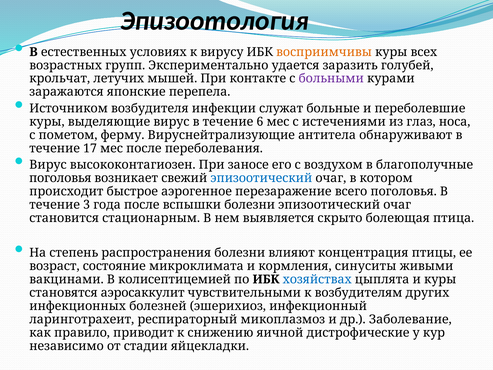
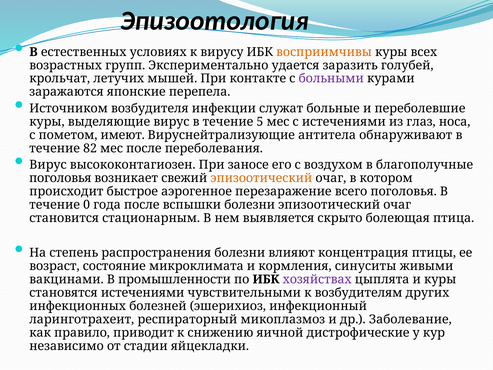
6: 6 -> 5 (260, 122)
ферму: ферму -> имеют (123, 135)
17: 17 -> 82 (90, 148)
эпизоотический colour: blue -> orange (261, 178)
3: 3 -> 0 (87, 205)
колисептицемией: колисептицемией -> промышленности (175, 279)
хозяйствах colour: blue -> purple (317, 279)
становятся аэросаккулит: аэросаккулит -> истечениями (143, 292)
